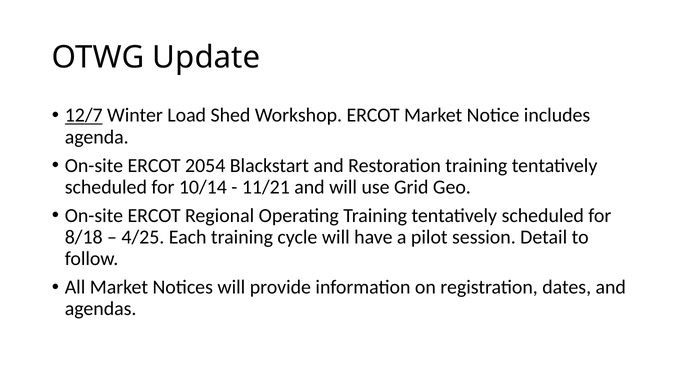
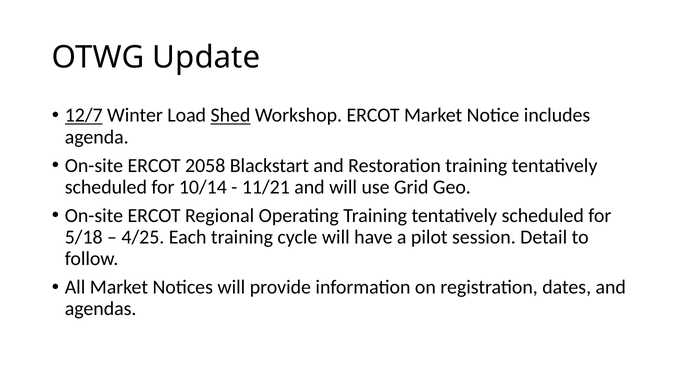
Shed underline: none -> present (230, 115)
2054: 2054 -> 2058 (205, 165)
8/18: 8/18 -> 5/18 (84, 237)
